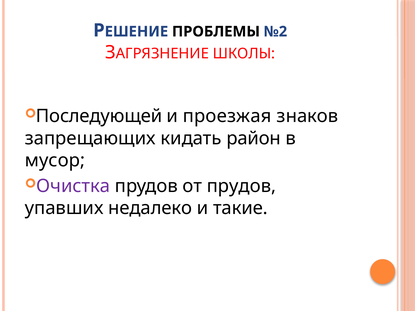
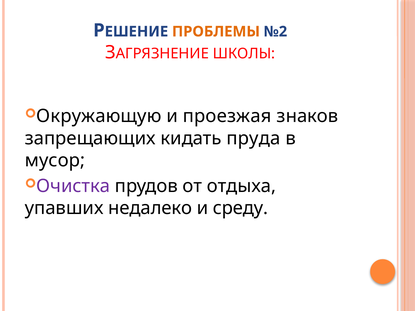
ПРОБЛЕМЫ colour: black -> orange (216, 32)
Последующей: Последующей -> Окружающую (99, 116)
район: район -> пруда (253, 138)
от прудов: прудов -> отдыха (241, 186)
такие: такие -> среду (240, 208)
